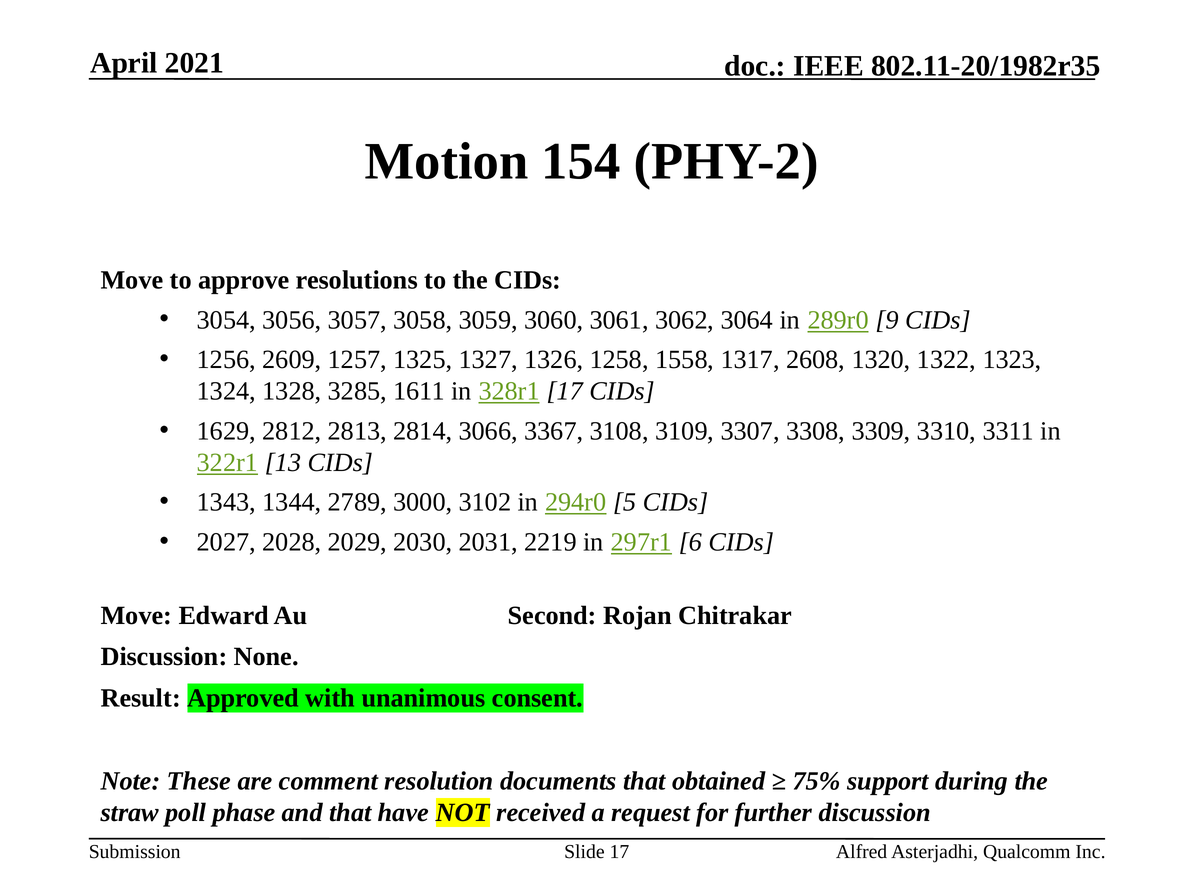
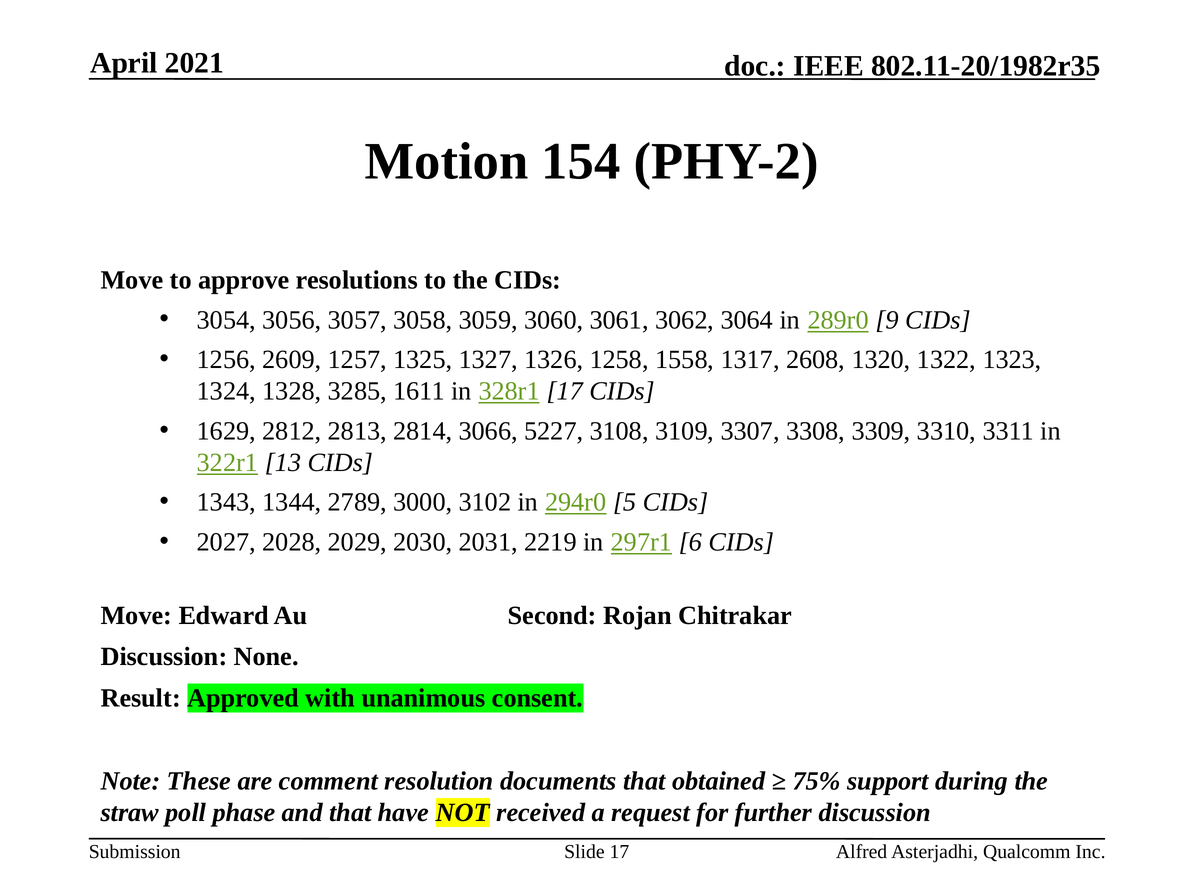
3367: 3367 -> 5227 (554, 431)
